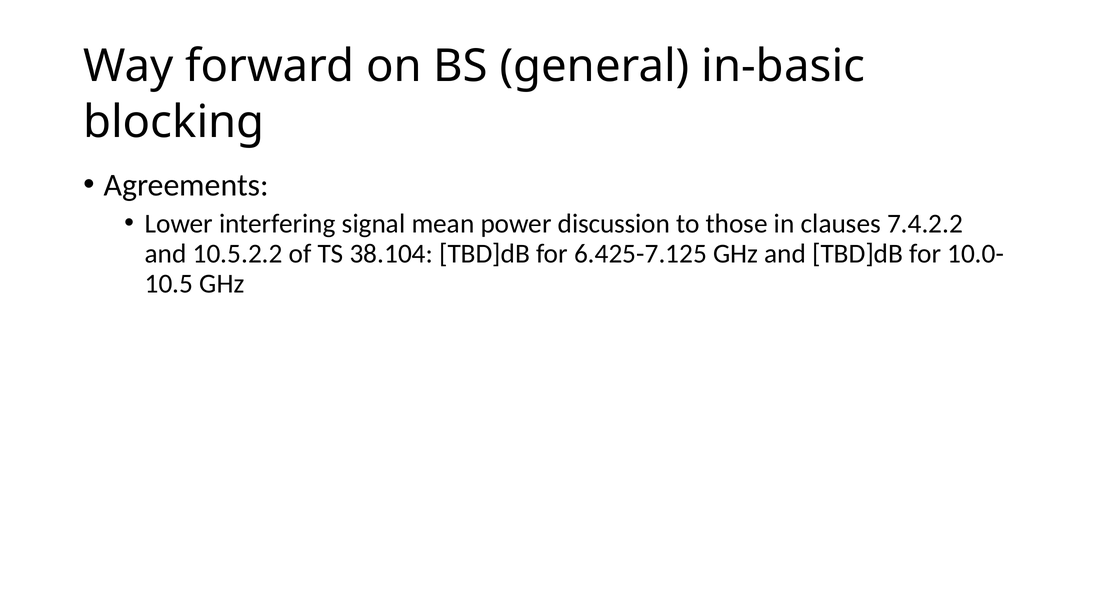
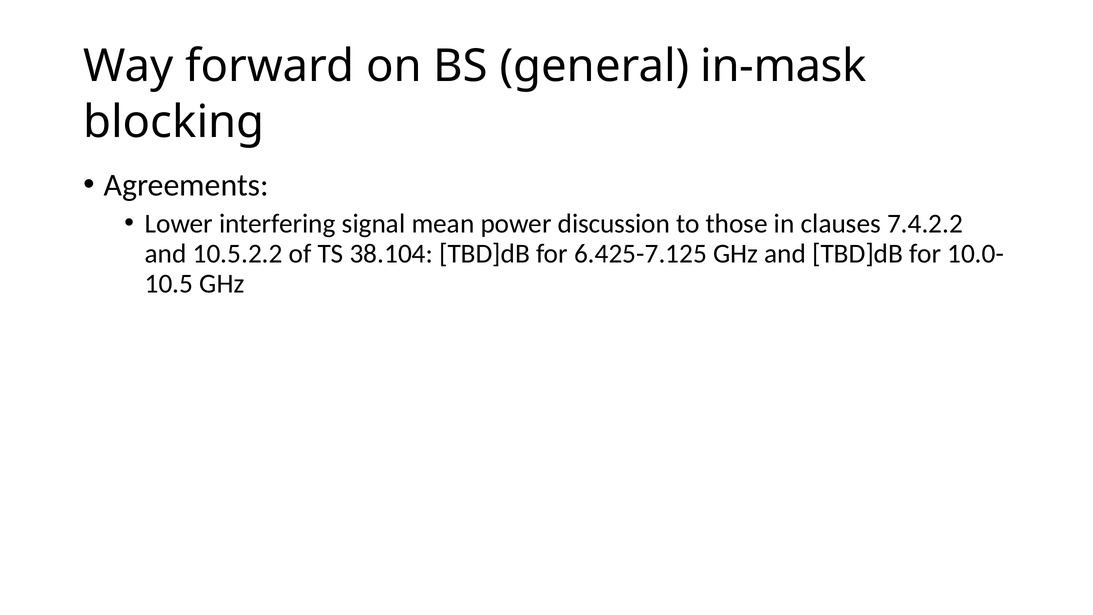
in-basic: in-basic -> in-mask (783, 66)
